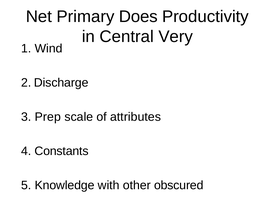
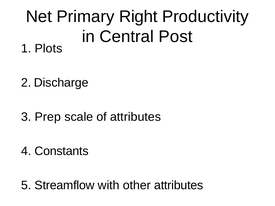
Does: Does -> Right (138, 17)
Very: Very -> Post (176, 37)
Wind: Wind -> Plots (49, 49)
Knowledge: Knowledge -> Streamflow (65, 185)
other obscured: obscured -> attributes (179, 185)
